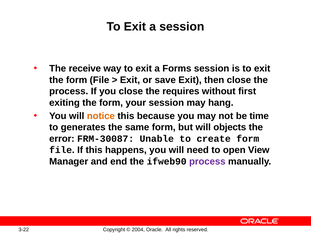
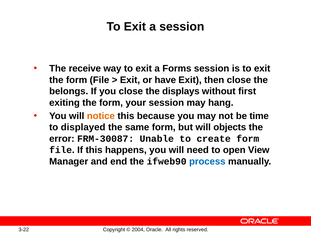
save: save -> have (165, 80)
process: process -> belongs (69, 91)
requires: requires -> displays (181, 91)
generates: generates -> displayed (83, 127)
process colour: purple -> blue (207, 162)
